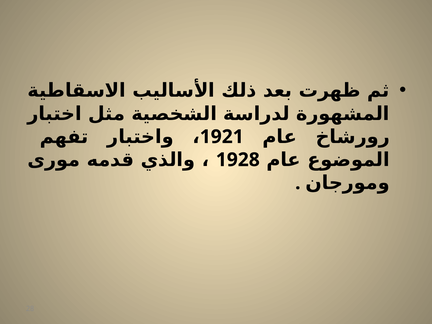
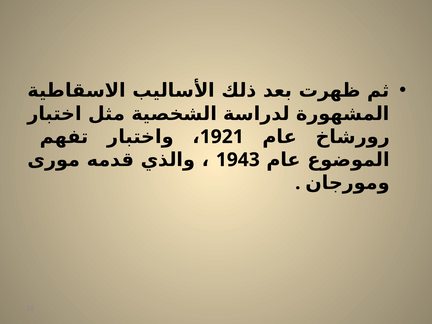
1928: 1928 -> 1943 (238, 160)
